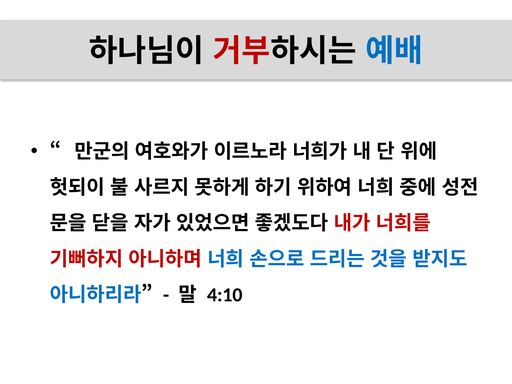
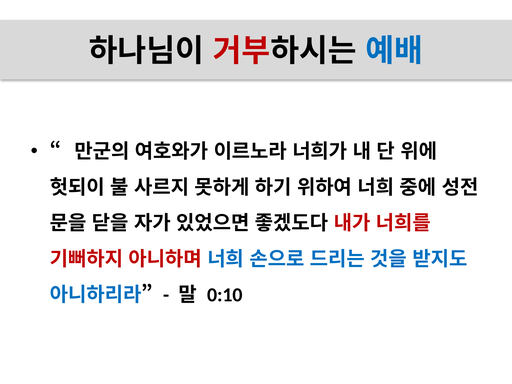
4:10: 4:10 -> 0:10 (225, 295)
